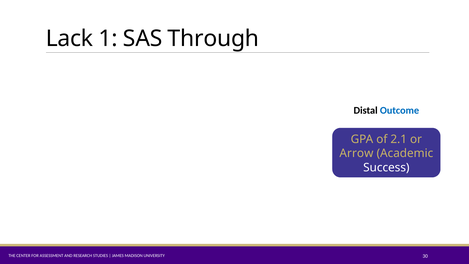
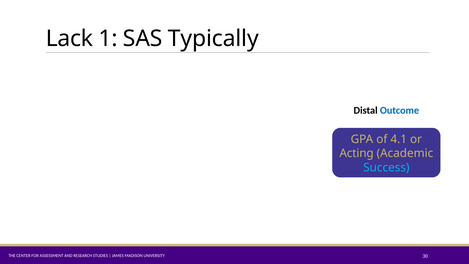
Through: Through -> Typically (213, 38)
2.1: 2.1 -> 4.1 (399, 139)
Arrow: Arrow -> Acting (357, 153)
Success colour: white -> light blue (386, 167)
